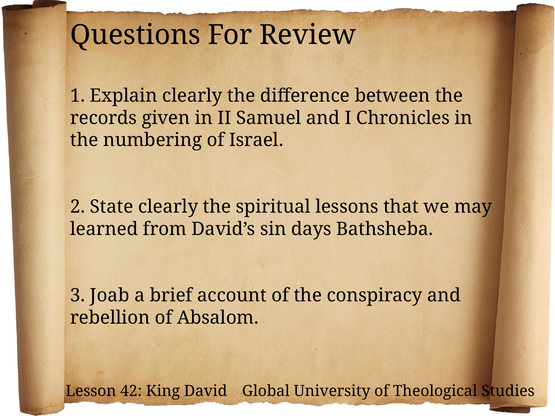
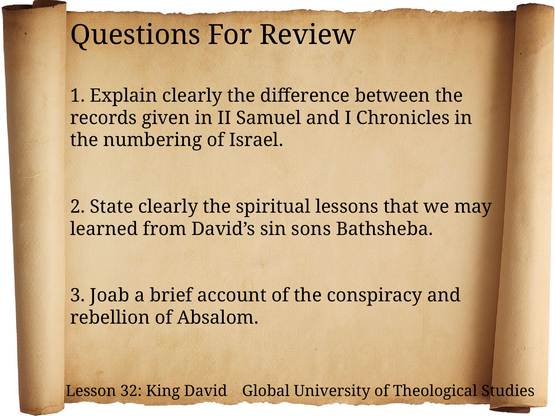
days: days -> sons (311, 229)
42: 42 -> 32 (131, 391)
